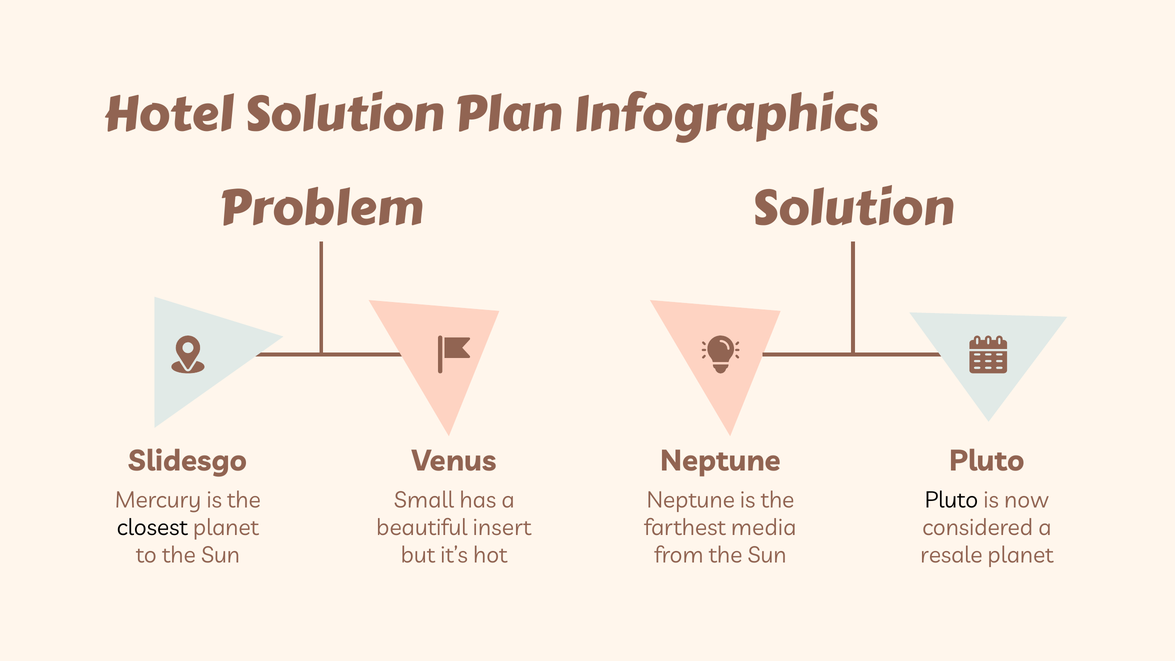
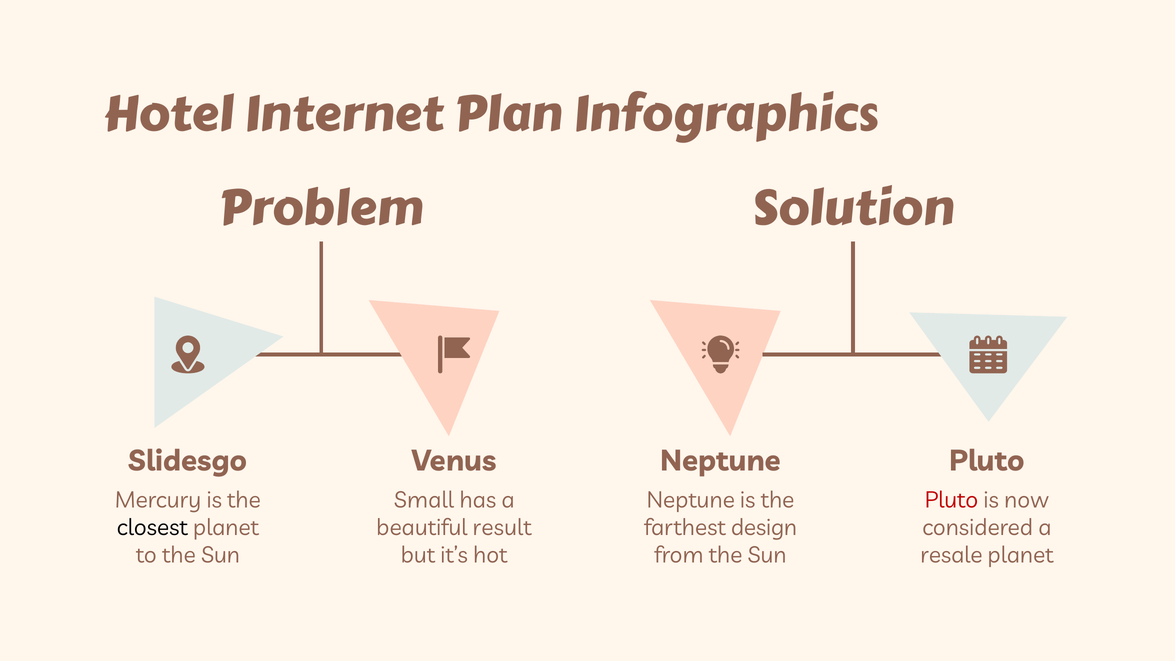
Hotel Solution: Solution -> Internet (344, 114)
Pluto colour: black -> red (952, 500)
insert: insert -> result (502, 528)
media: media -> design (764, 528)
